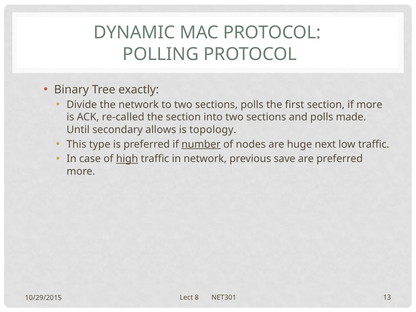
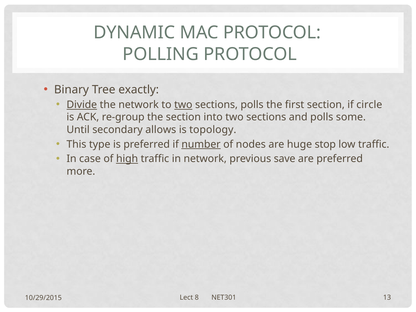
Divide underline: none -> present (82, 105)
two underline: none -> present (183, 105)
if more: more -> circle (369, 105)
re-called: re-called -> re-group (123, 117)
made: made -> some (351, 117)
next: next -> stop (325, 144)
